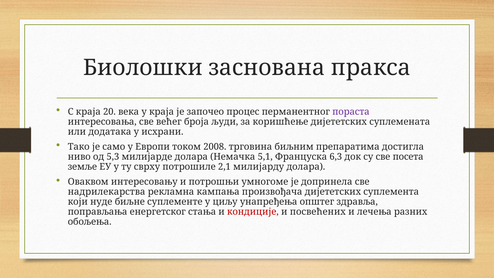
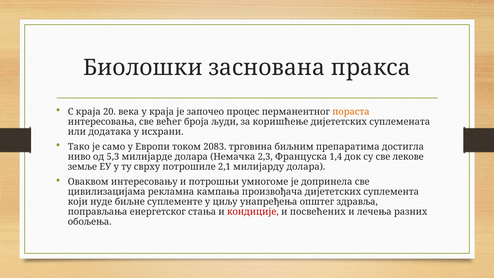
пораста colour: purple -> orange (351, 112)
2008: 2008 -> 2083 (215, 147)
5,1: 5,1 -> 2,3 (265, 157)
6,3: 6,3 -> 1,4 (336, 157)
посета: посета -> лекове (408, 157)
надрилекарства: надрилекарства -> цивилизацијама (107, 192)
